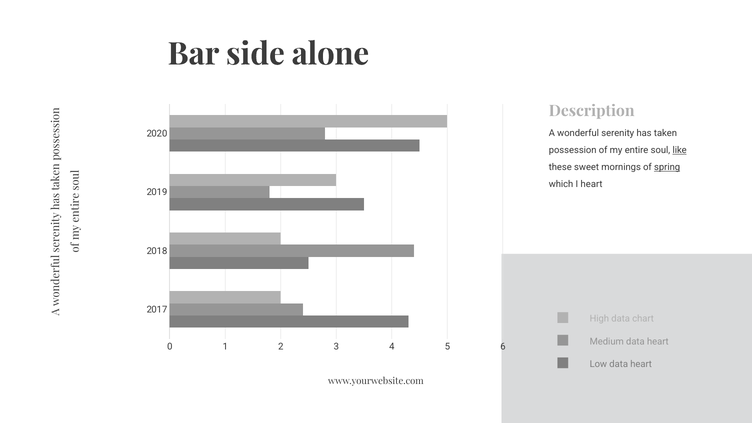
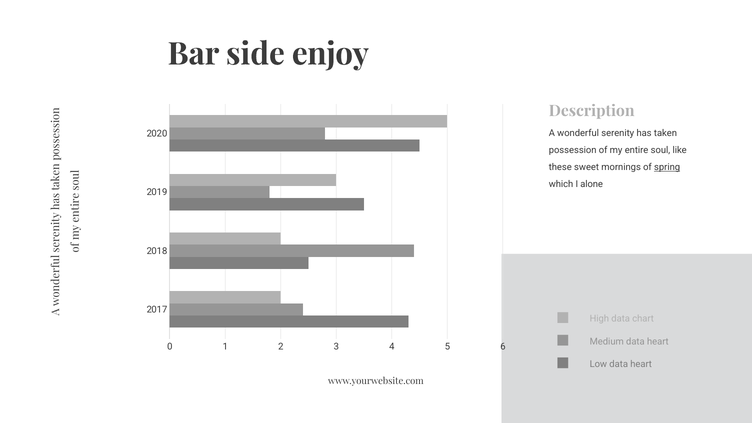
alone: alone -> enjoy (330, 54)
like underline: present -> none (680, 150)
I heart: heart -> alone (592, 184)
